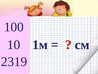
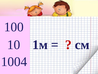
2319: 2319 -> 1004 (14, 61)
